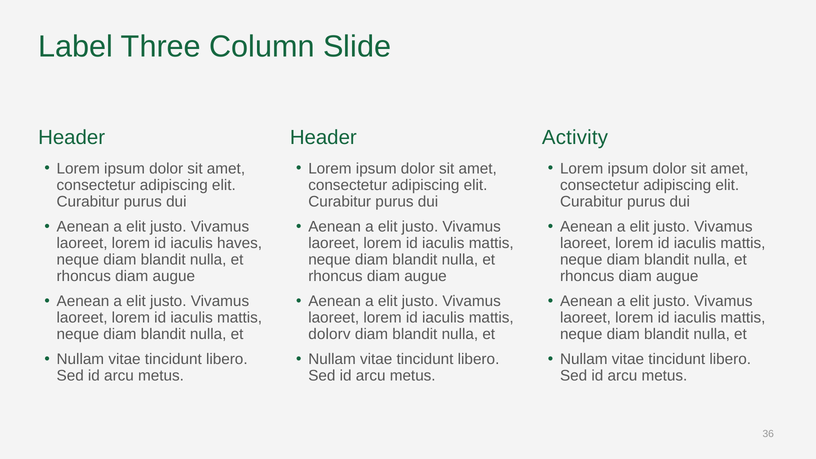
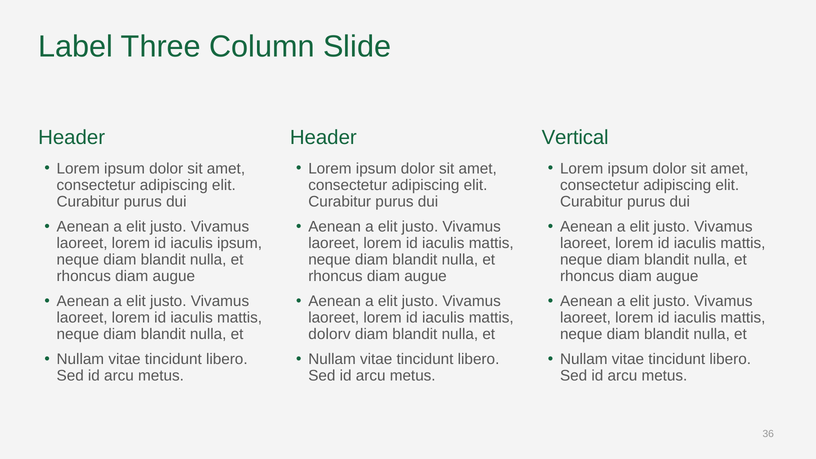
Activity: Activity -> Vertical (575, 138)
iaculis haves: haves -> ipsum (240, 243)
